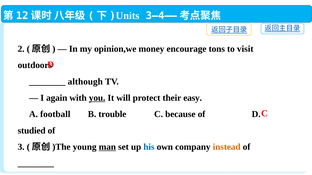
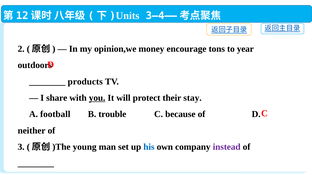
visit: visit -> year (245, 49)
although: although -> products (85, 82)
again: again -> share (57, 98)
easy: easy -> stay (193, 98)
studied: studied -> neither (32, 131)
man underline: present -> none (107, 147)
instead colour: orange -> purple (227, 147)
